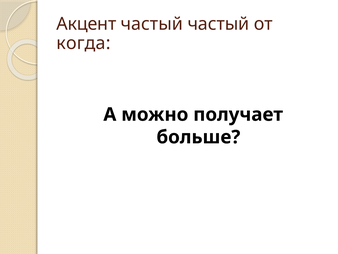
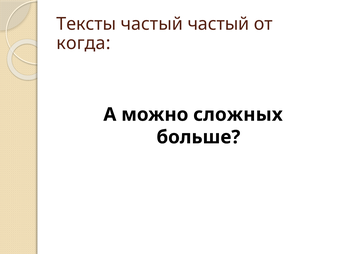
Акцент: Акцент -> Тексты (86, 24)
получает: получает -> сложных (238, 114)
